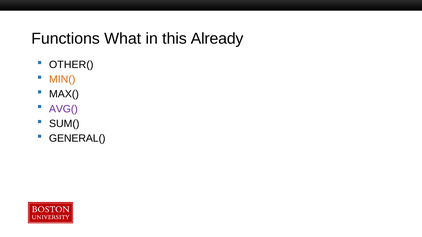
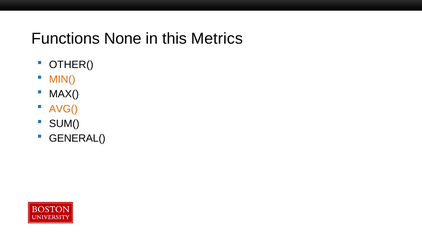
What: What -> None (123, 39)
Already: Already -> Metrics (217, 39)
AVG( colour: purple -> orange (63, 109)
